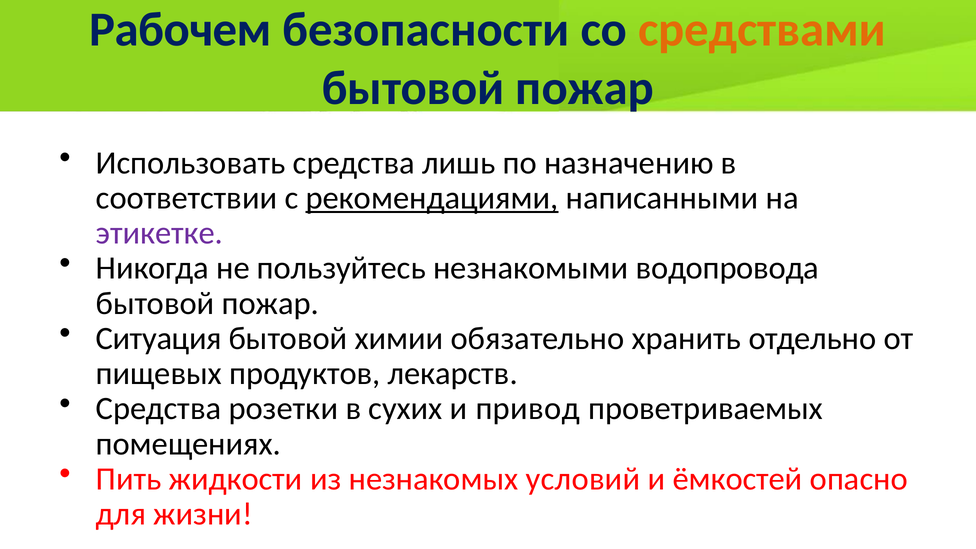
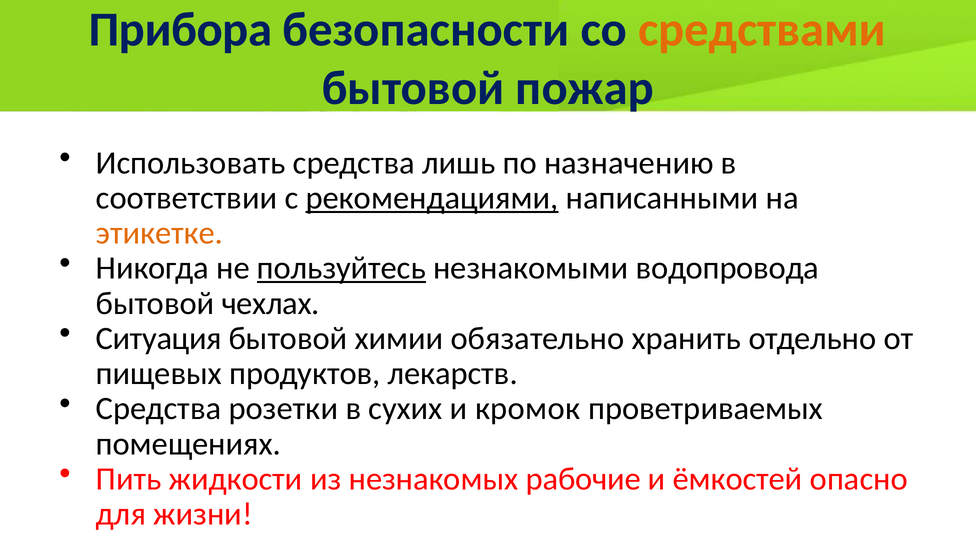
Рабочем: Рабочем -> Прибора (181, 30)
этикетке colour: purple -> orange (159, 233)
пользуйтесь underline: none -> present (341, 268)
пожар: пожар -> чехлах (271, 303)
привод: привод -> кромок (528, 409)
условий: условий -> рабочие (583, 479)
